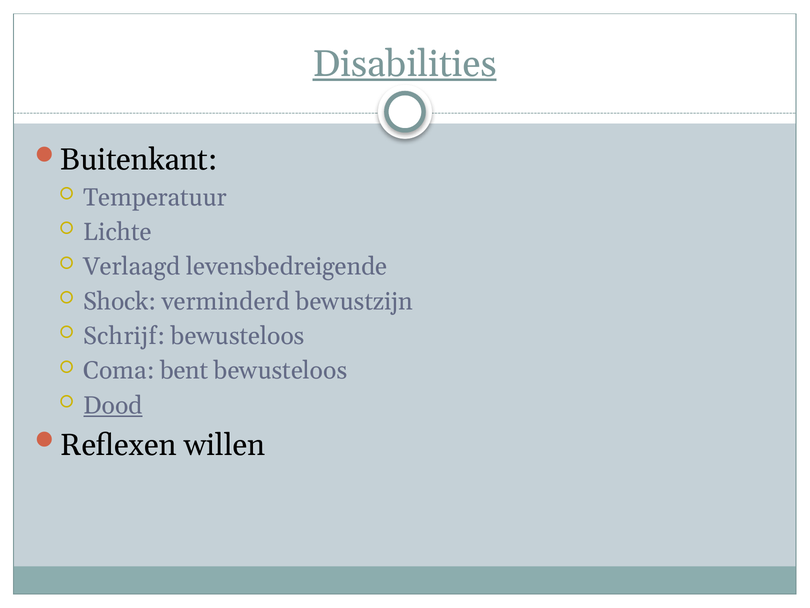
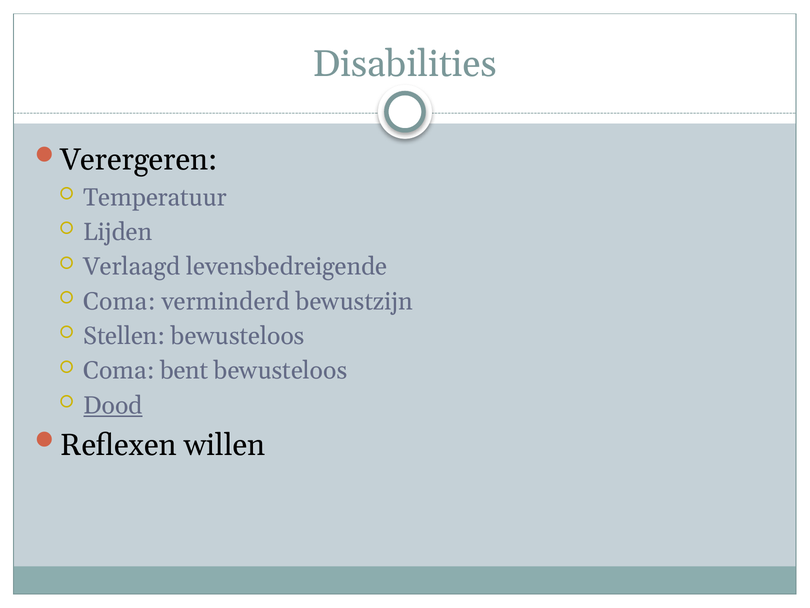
Disabilities underline: present -> none (405, 64)
Buitenkant: Buitenkant -> Verergeren (139, 160)
Lichte: Lichte -> Lijden (118, 232)
Shock: Shock -> Coma (119, 301)
Schrijf: Schrijf -> Stellen (124, 336)
